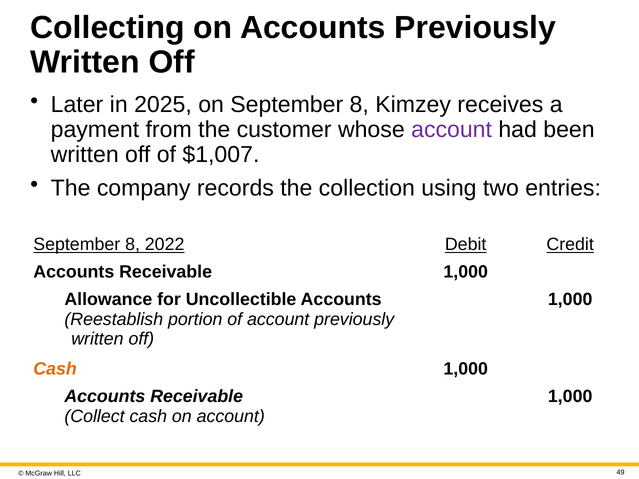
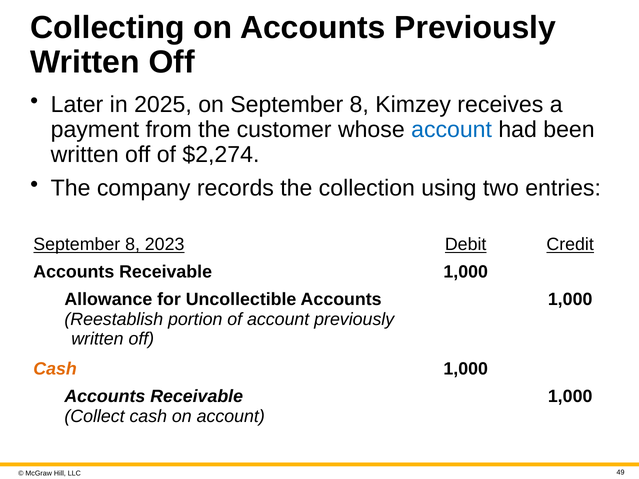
account colour: purple -> blue (452, 130)
$1,007: $1,007 -> $2,274 (221, 155)
2022: 2022 -> 2023 (165, 245)
